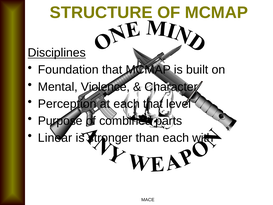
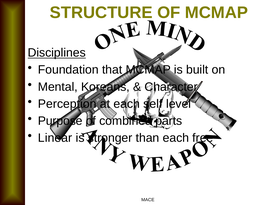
Violence: Violence -> Koreans (105, 87)
each that: that -> self (153, 104)
with: with -> free (203, 138)
